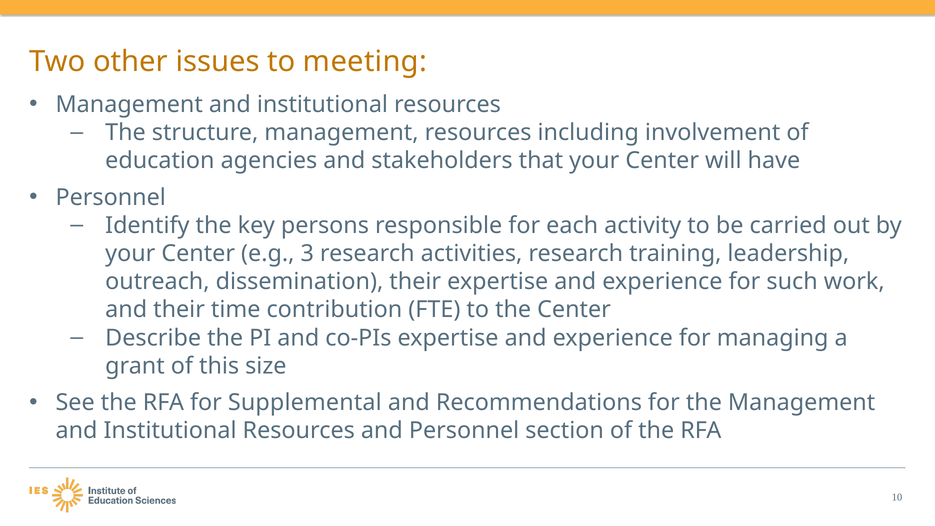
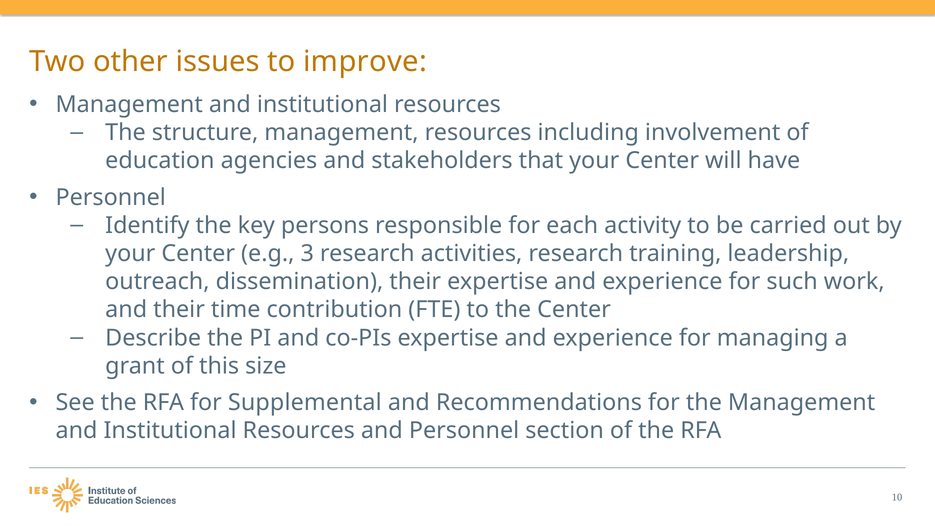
meeting: meeting -> improve (365, 62)
